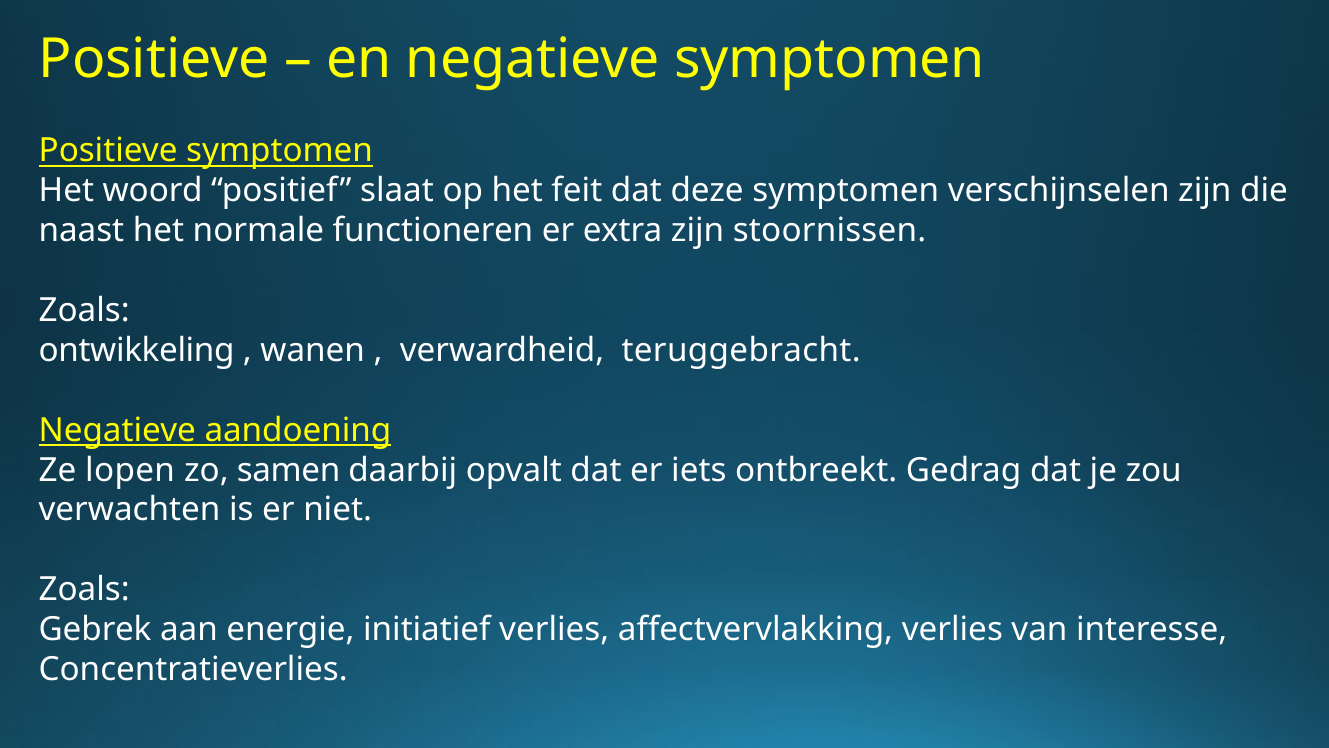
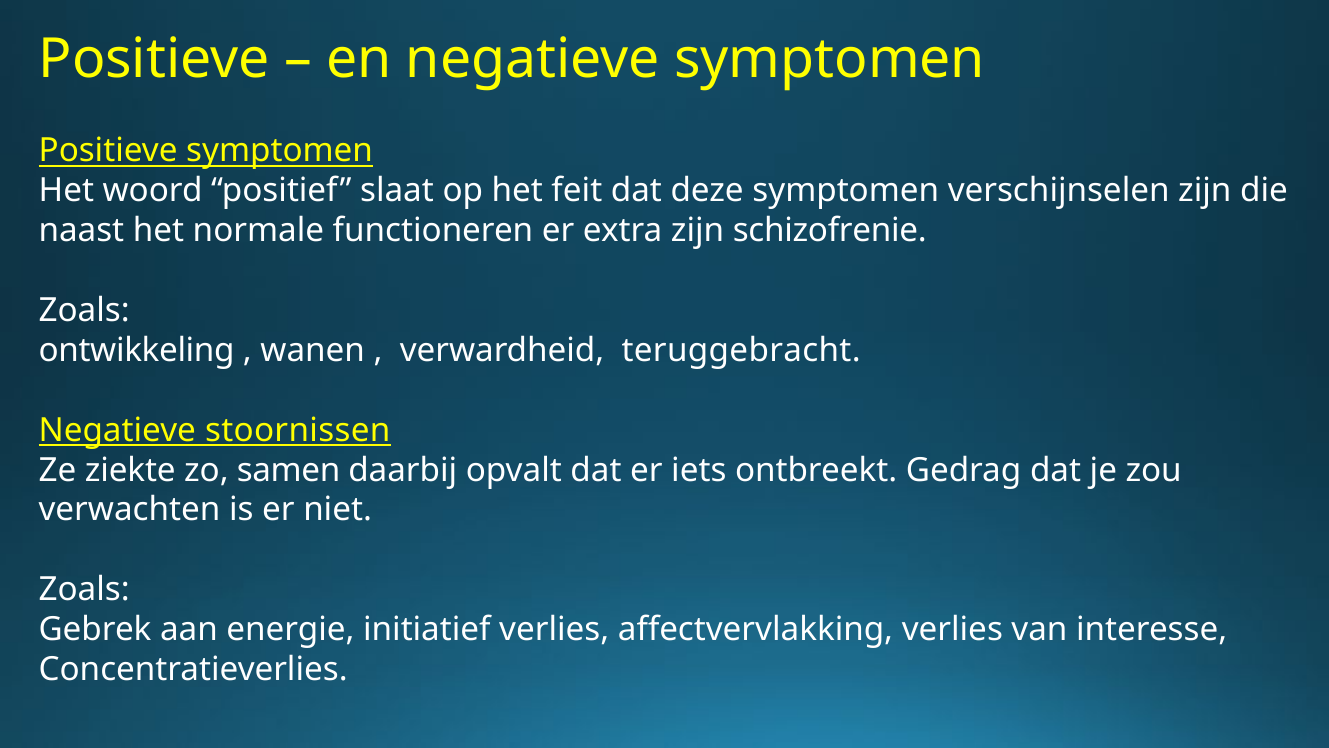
stoornissen: stoornissen -> schizofrenie (830, 231)
aandoening: aandoening -> stoornissen (298, 430)
lopen: lopen -> ziekte (130, 470)
